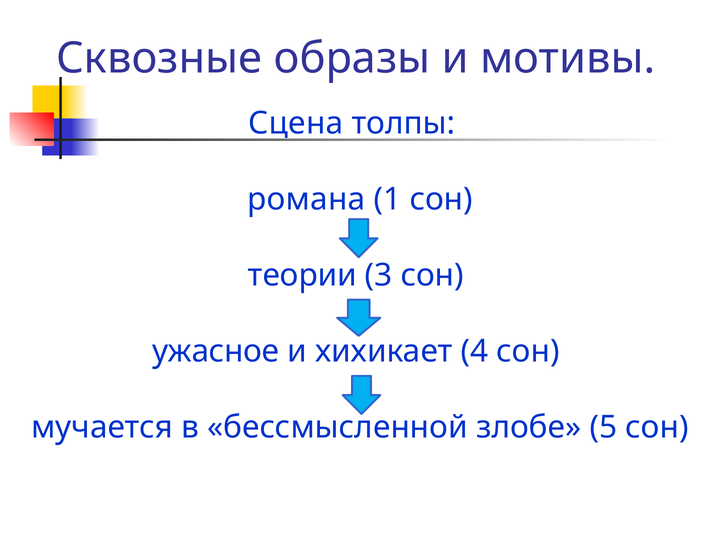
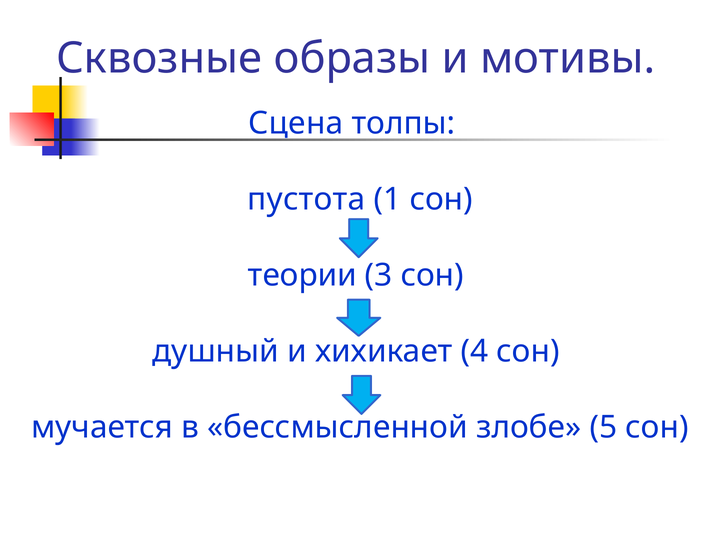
романа: романа -> пустота (306, 199)
ужасное: ужасное -> душный (216, 351)
